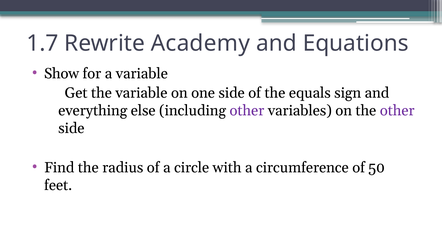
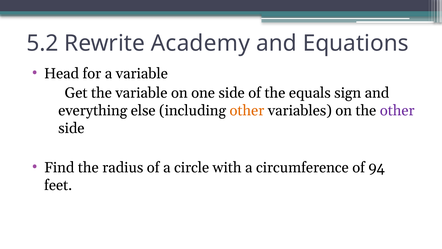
1.7: 1.7 -> 5.2 (42, 43)
Show: Show -> Head (62, 73)
other colour: purple -> orange (247, 111)
50: 50 -> 94 (377, 167)
